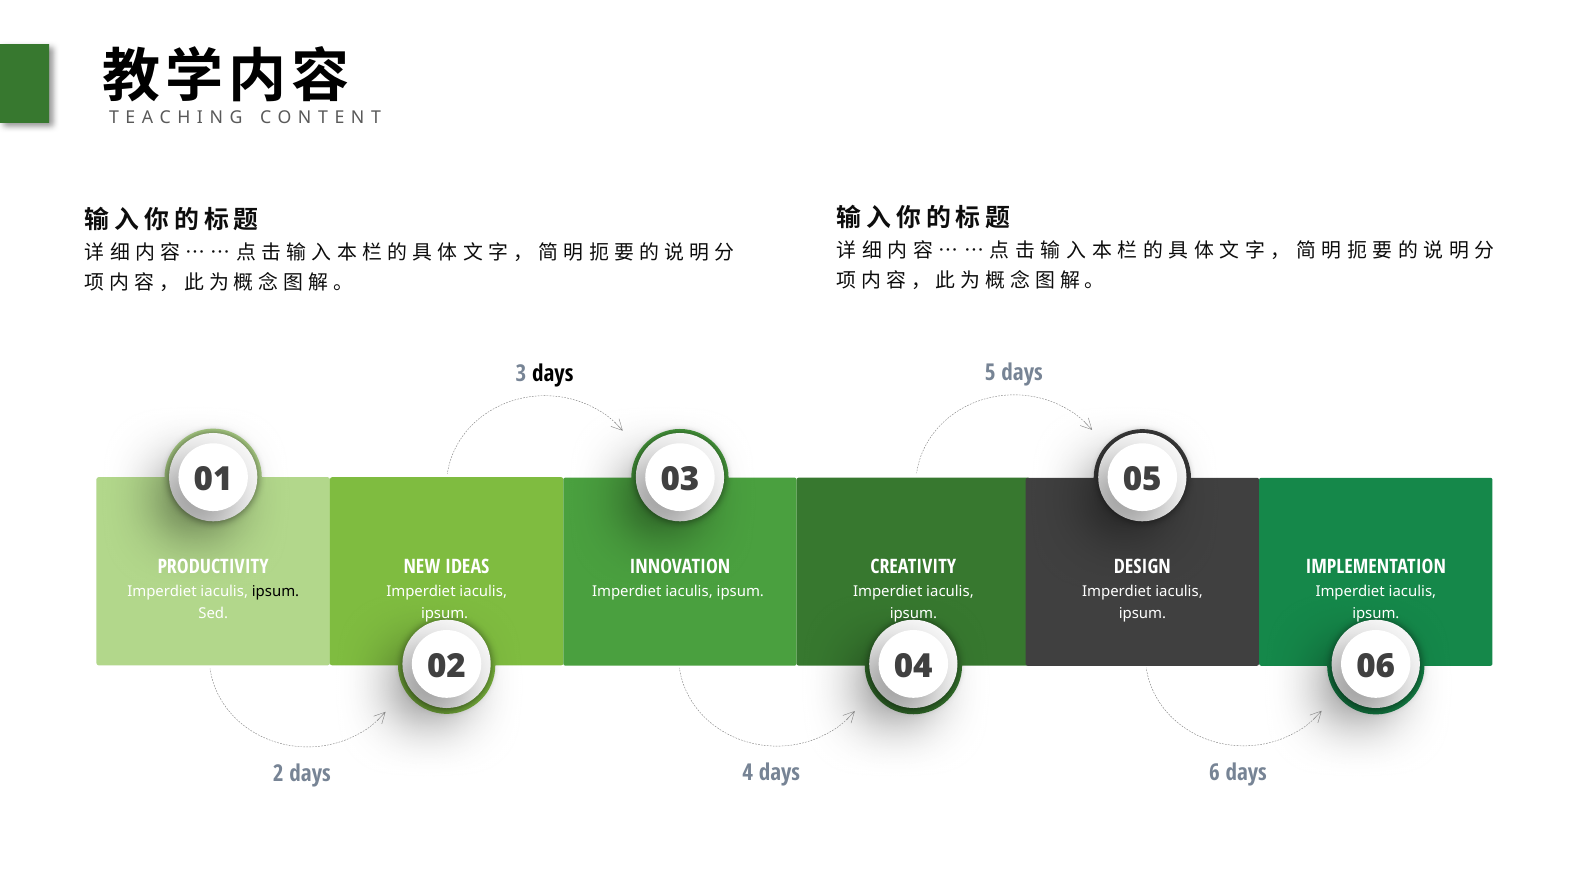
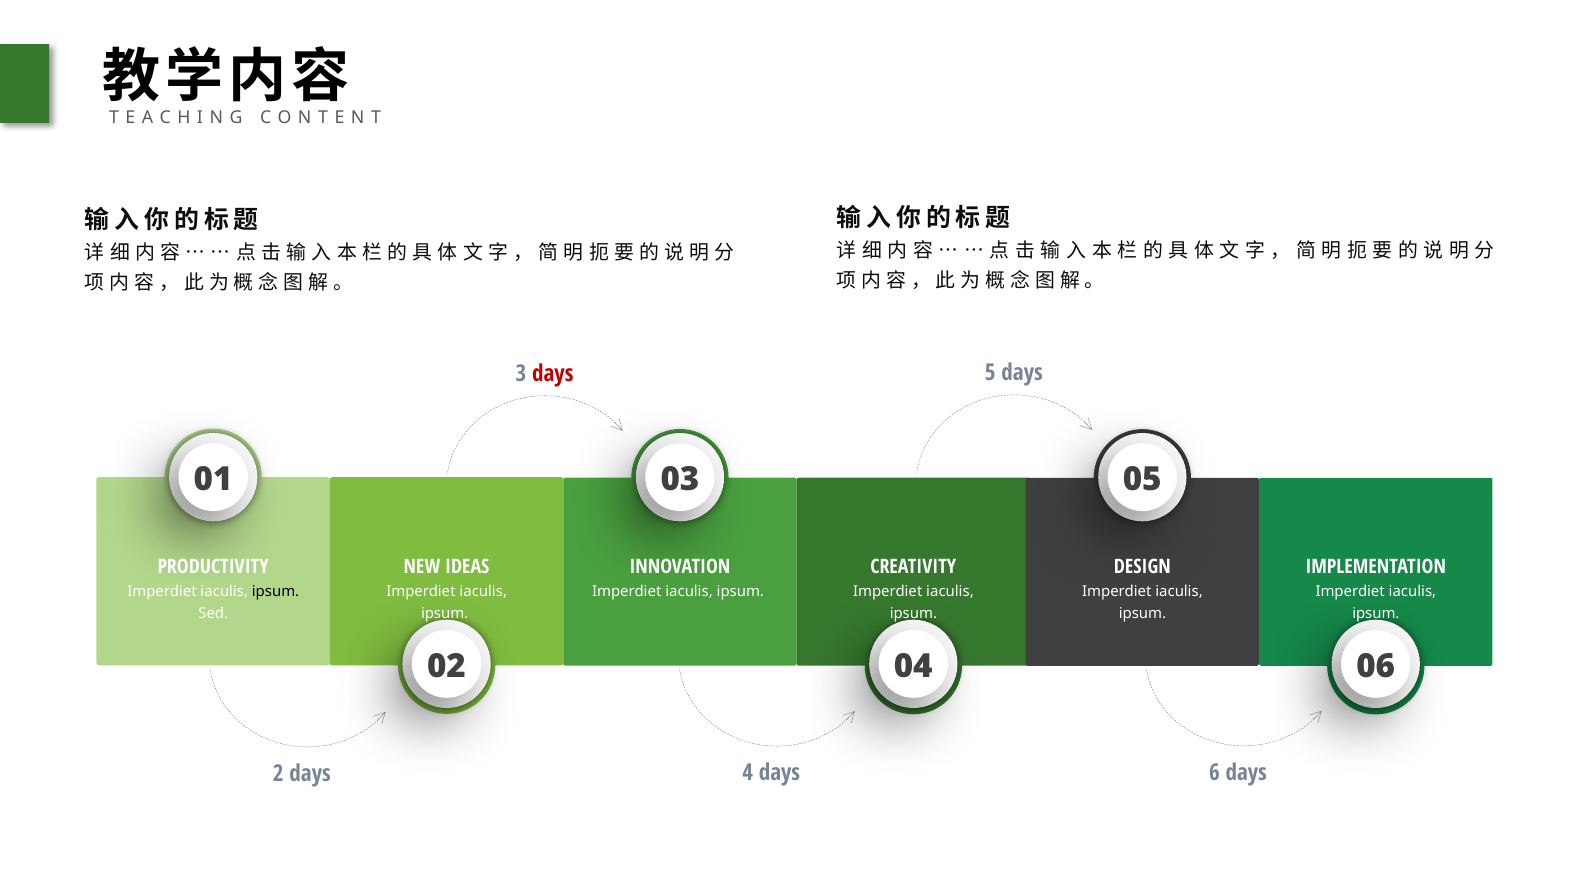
days colour: black -> red (553, 374)
